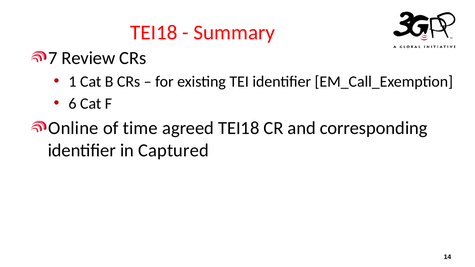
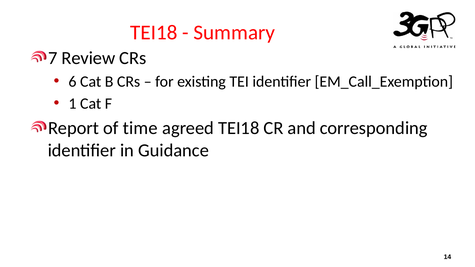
1: 1 -> 6 (72, 82)
6: 6 -> 1 (72, 104)
Online: Online -> Report (73, 128)
Captured: Captured -> Guidance (174, 150)
